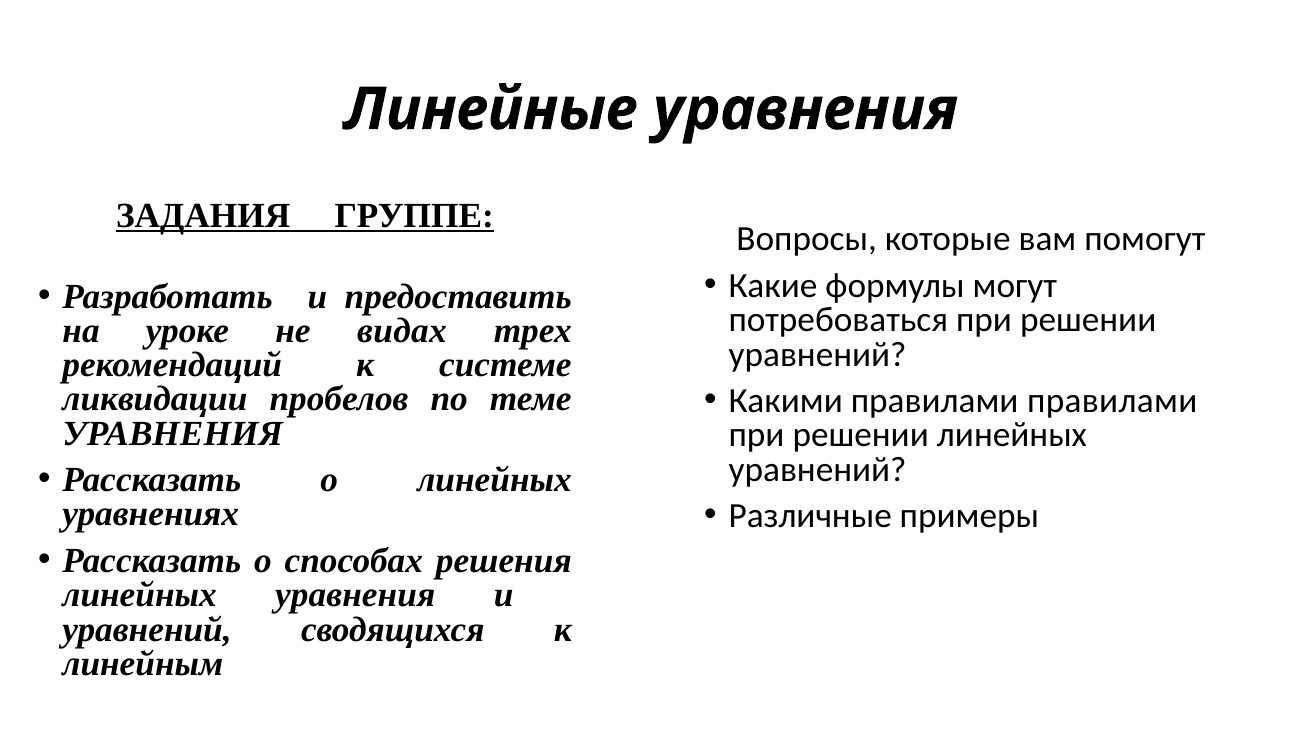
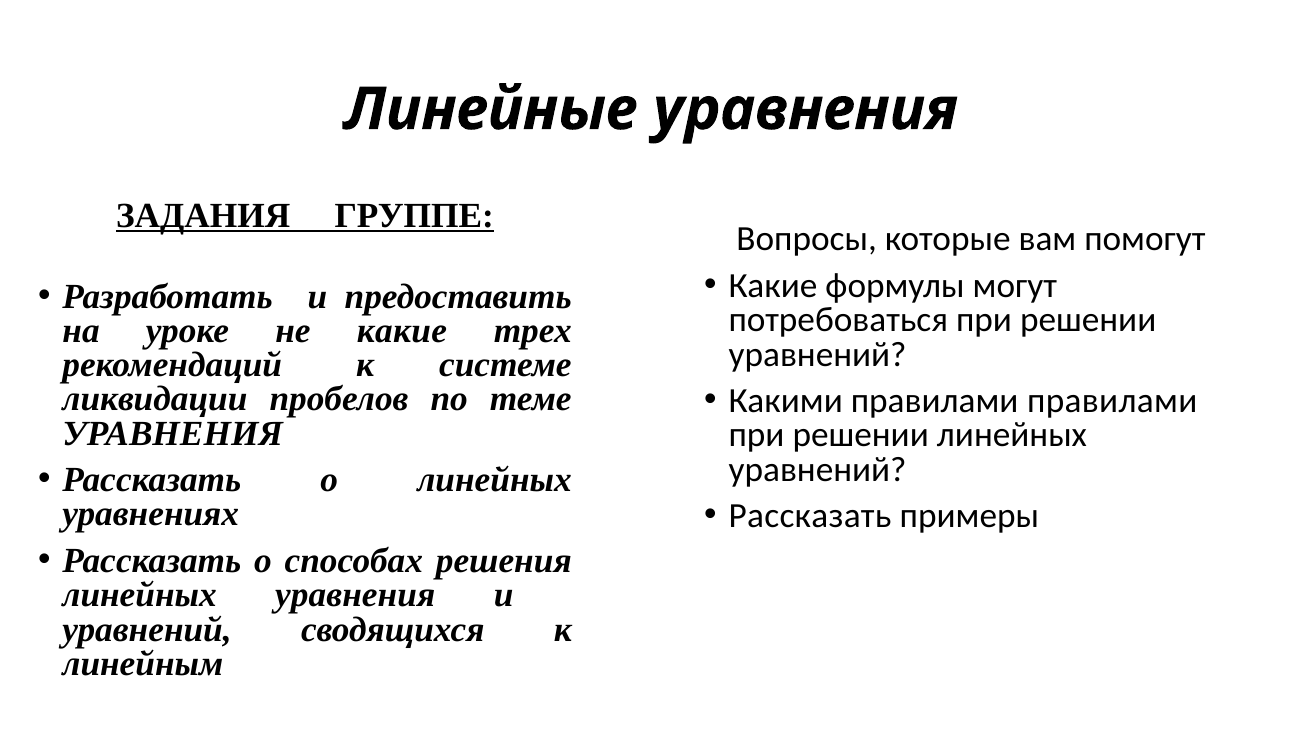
не видах: видах -> какие (402, 331)
Различные: Различные -> Рассказать (810, 516)
